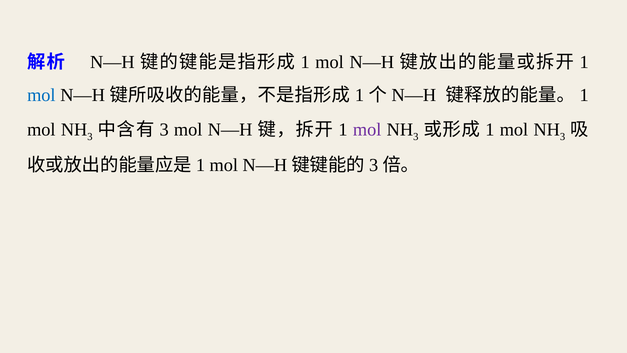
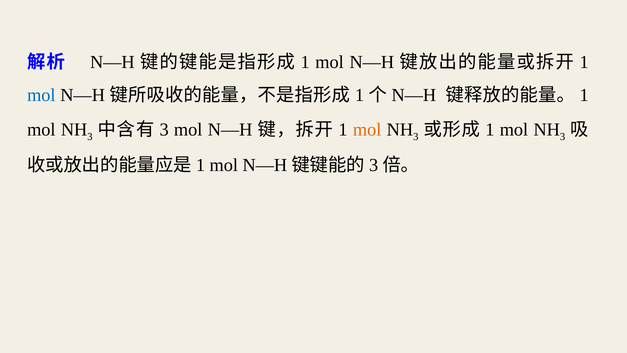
mol colour: purple -> orange (367, 129)
